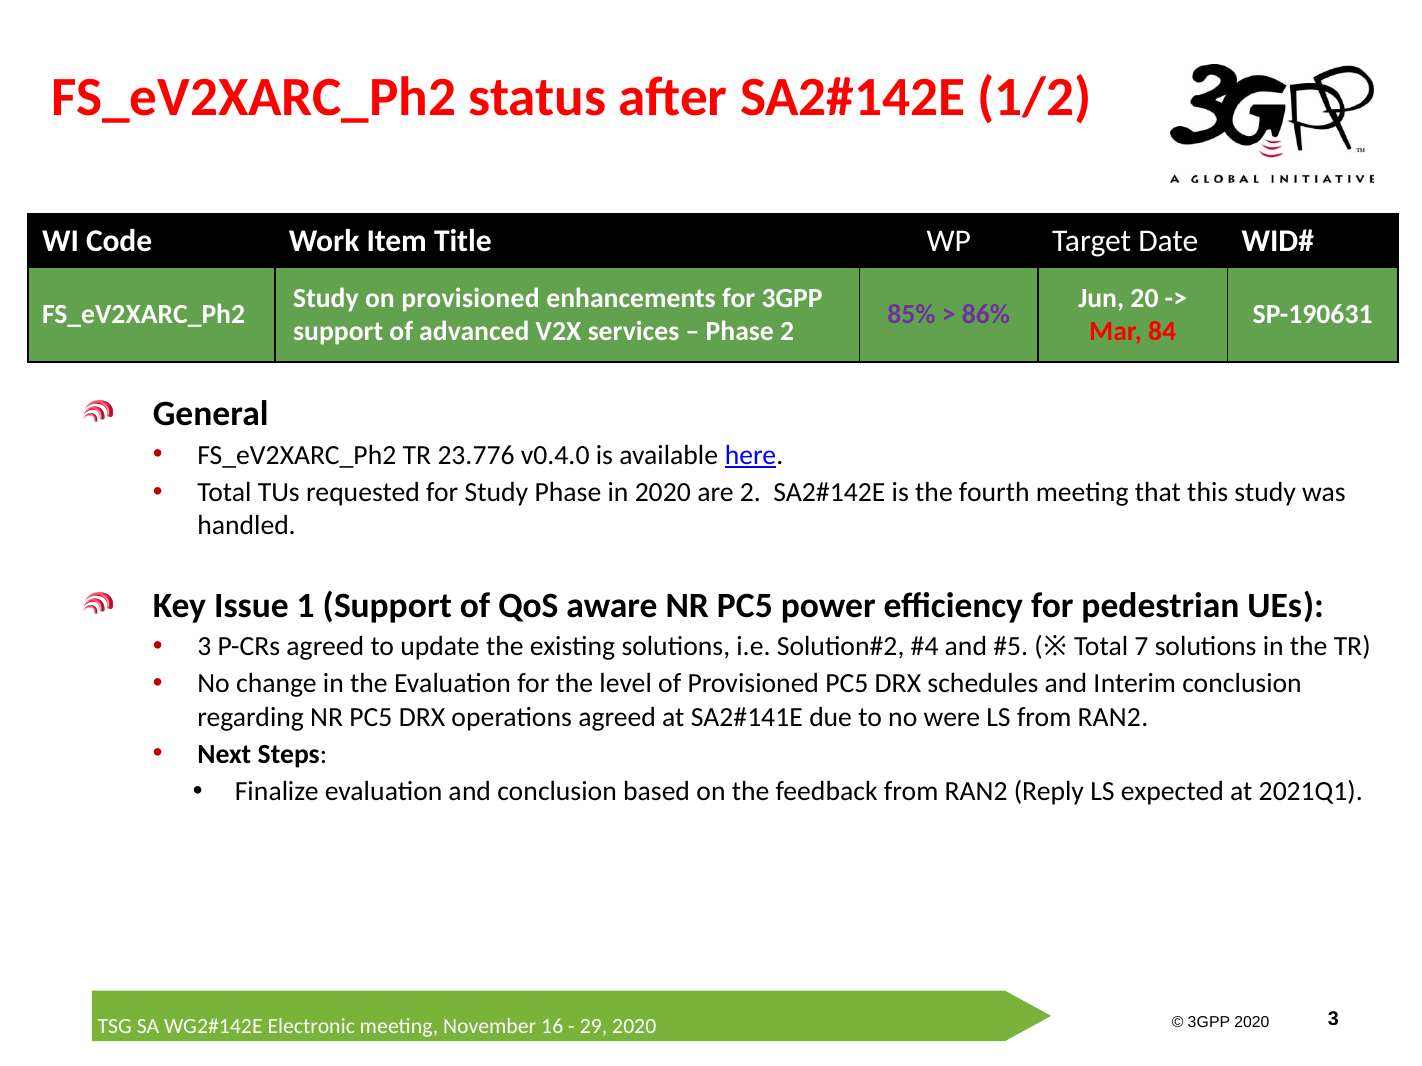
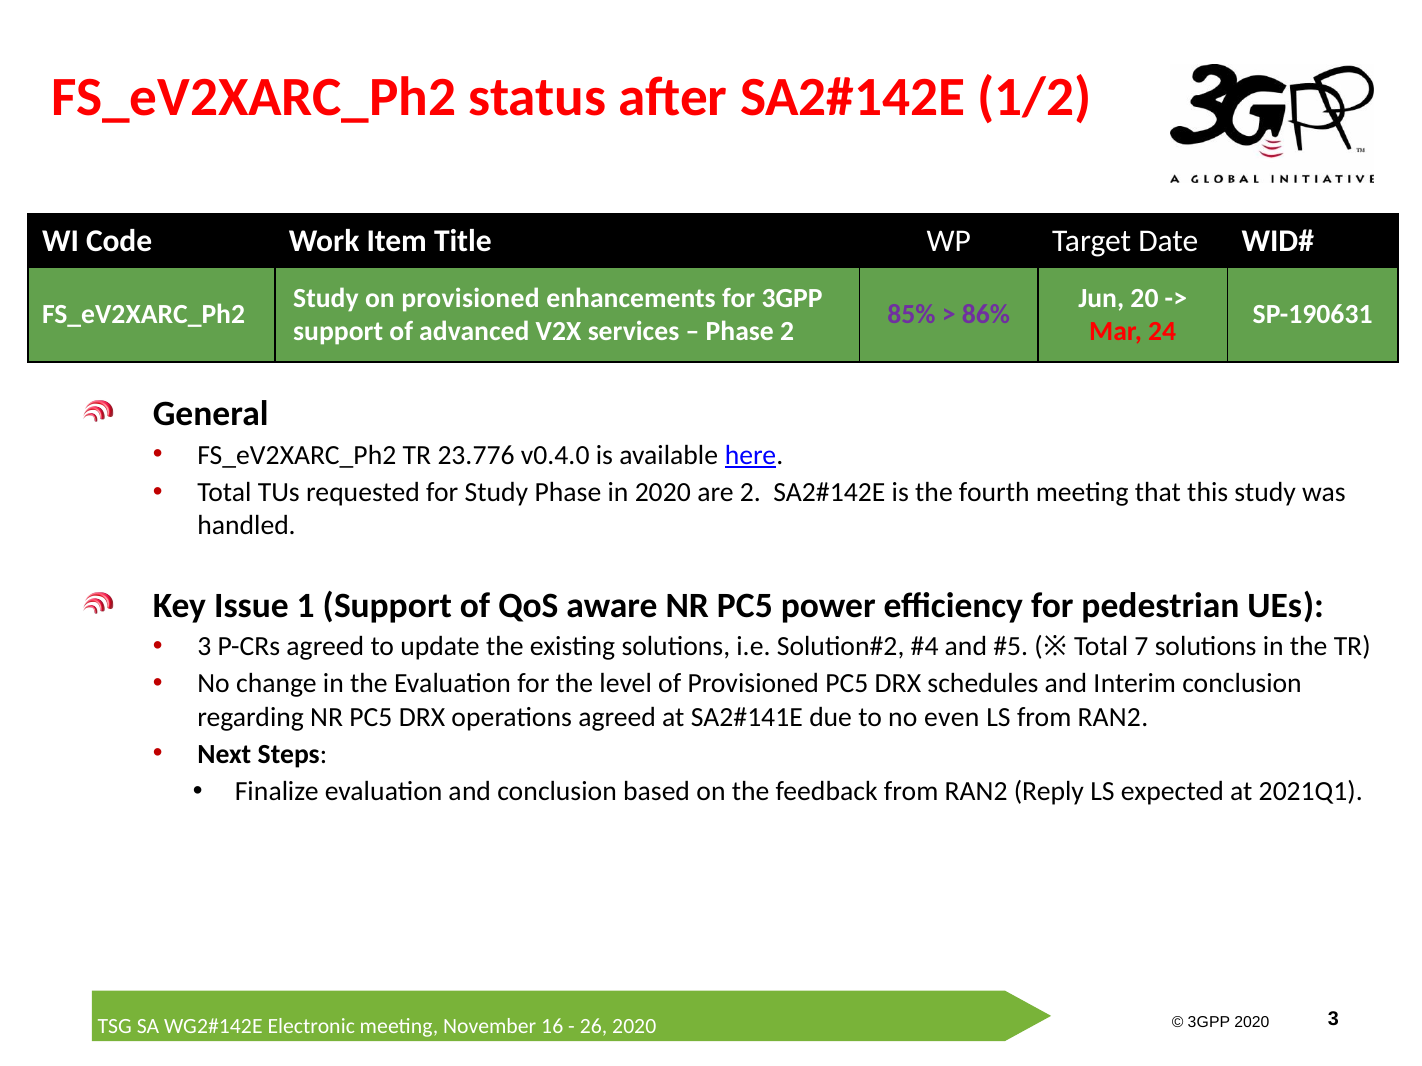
84: 84 -> 24 (1162, 332)
were: were -> even (952, 717)
29: 29 -> 26 (594, 1027)
